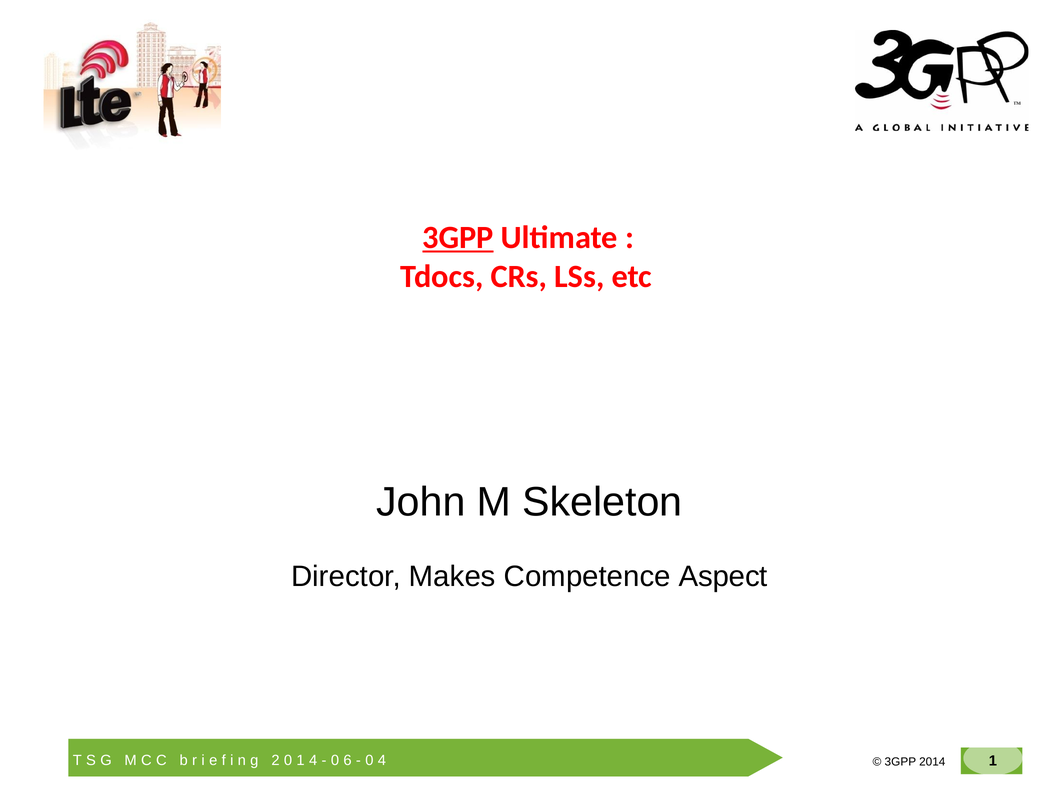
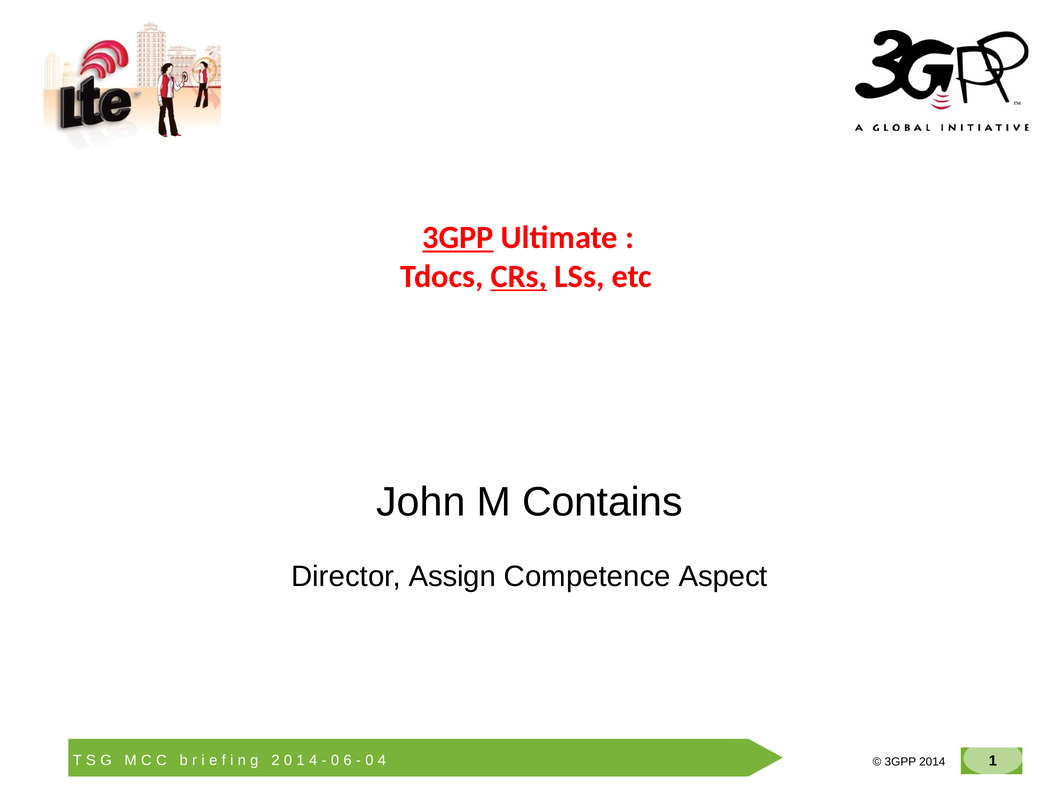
CRs underline: none -> present (519, 276)
Skeleton: Skeleton -> Contains (603, 502)
Makes: Makes -> Assign (452, 576)
